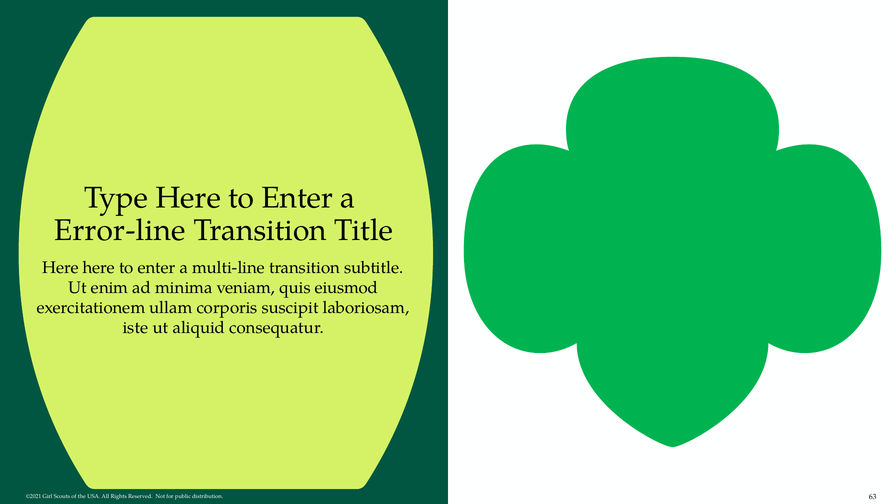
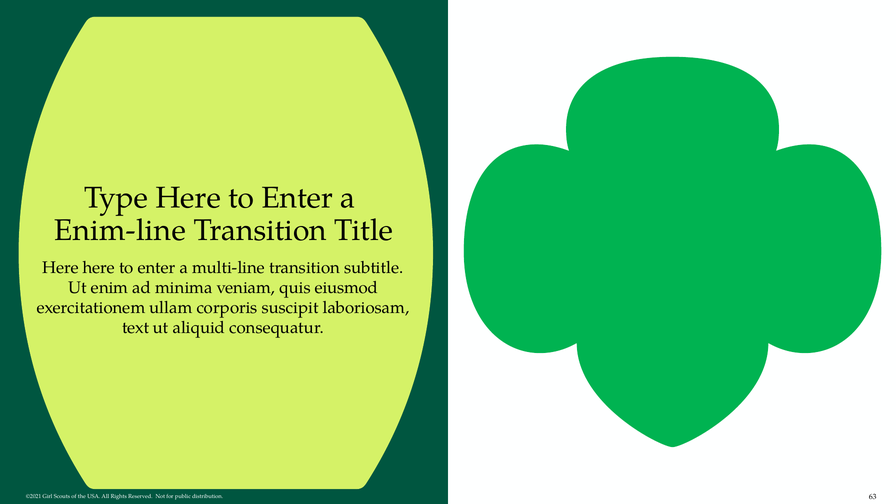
Error-line: Error-line -> Enim-line (120, 230)
iste: iste -> text (136, 328)
